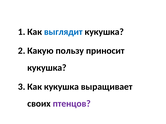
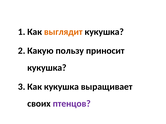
выглядит colour: blue -> orange (63, 32)
